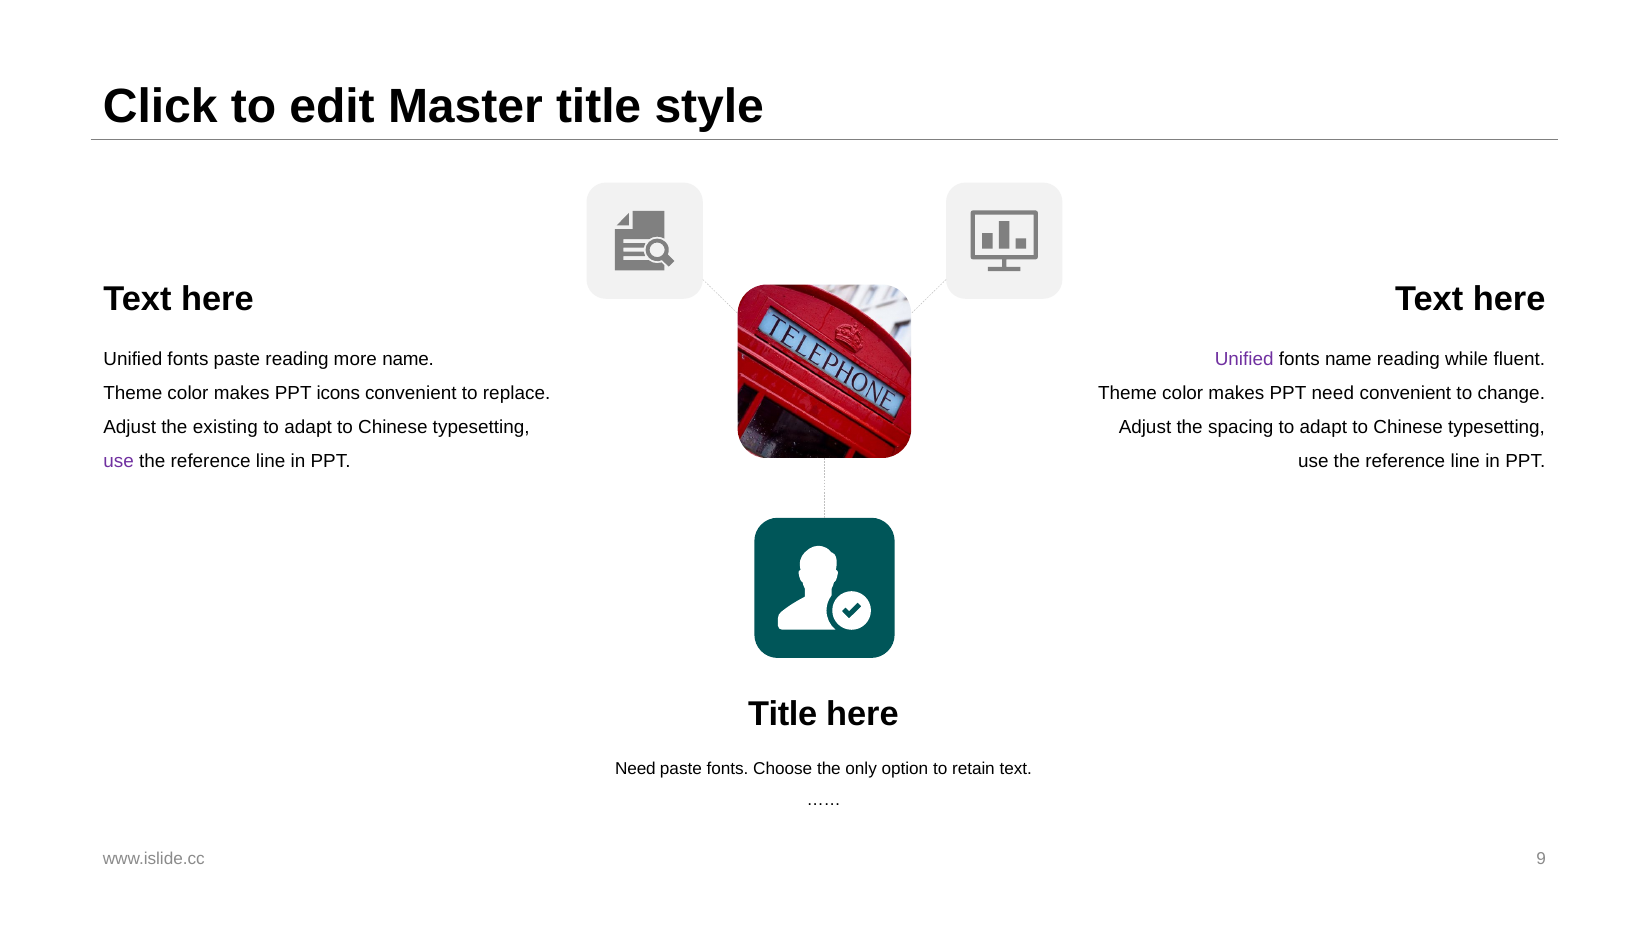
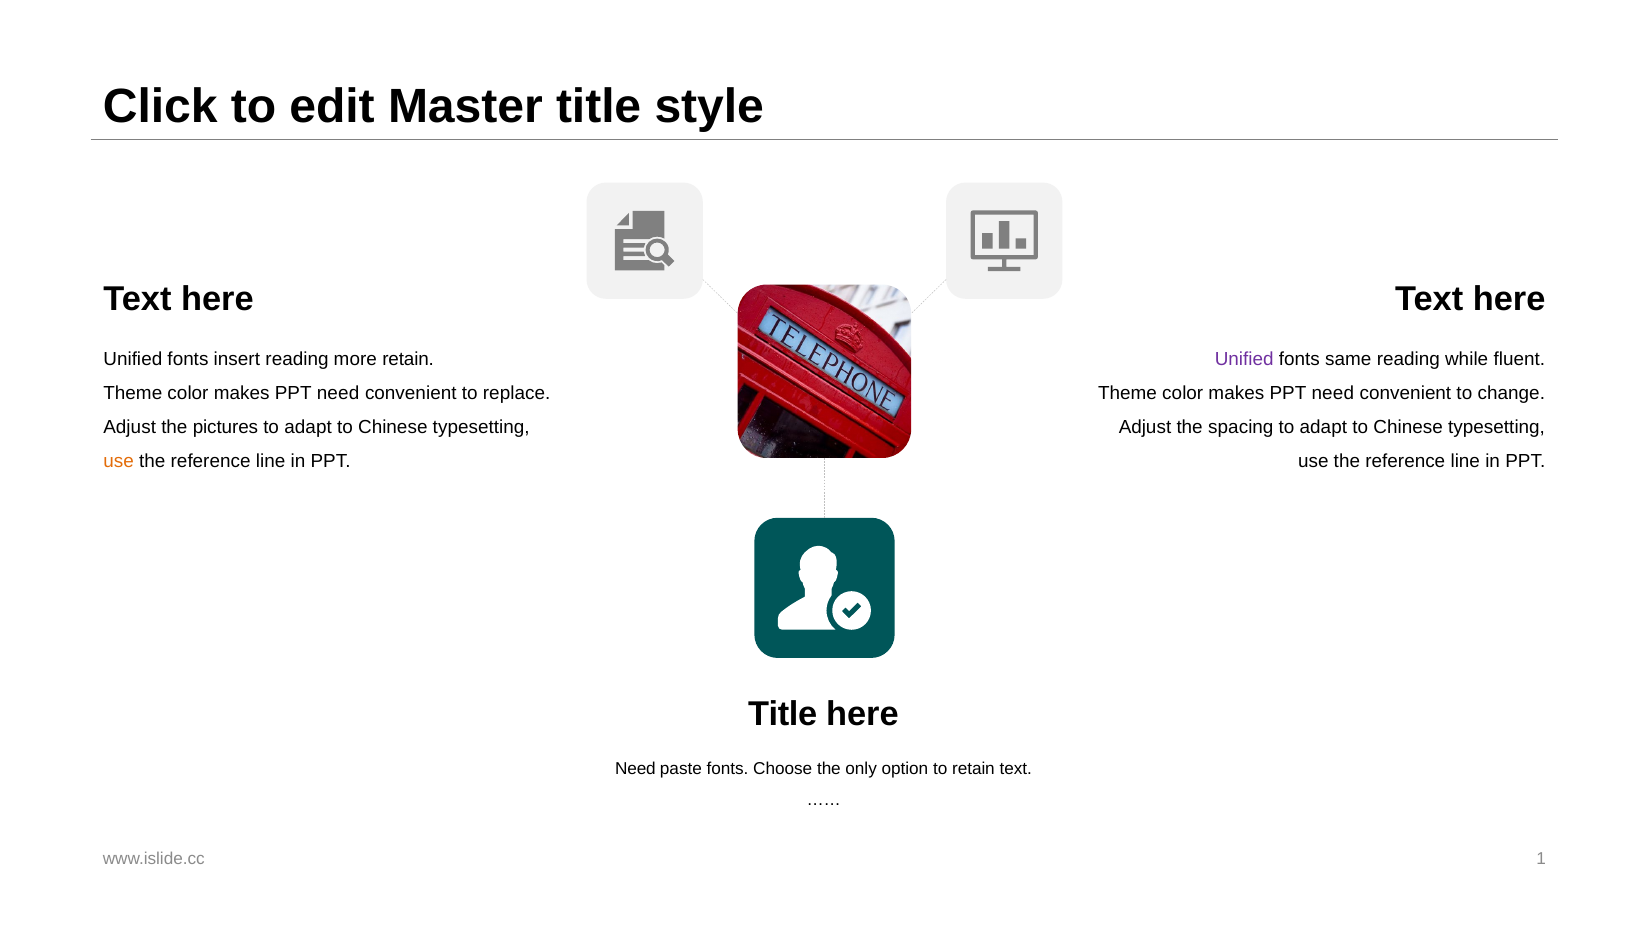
fonts paste: paste -> insert (237, 360)
more name: name -> retain (408, 360)
fonts name: name -> same (1348, 360)
icons: icons -> need (338, 394)
existing: existing -> pictures (225, 428)
use colour: purple -> orange (119, 462)
9: 9 -> 1 (1541, 859)
